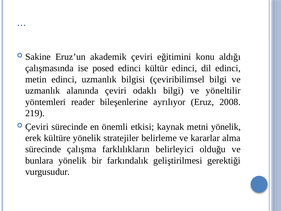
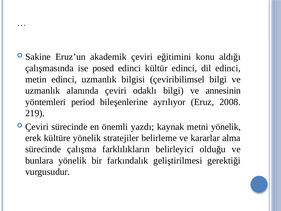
yöneltilir: yöneltilir -> annesinin (223, 91)
reader: reader -> period (83, 102)
etkisi: etkisi -> yazdı (142, 127)
